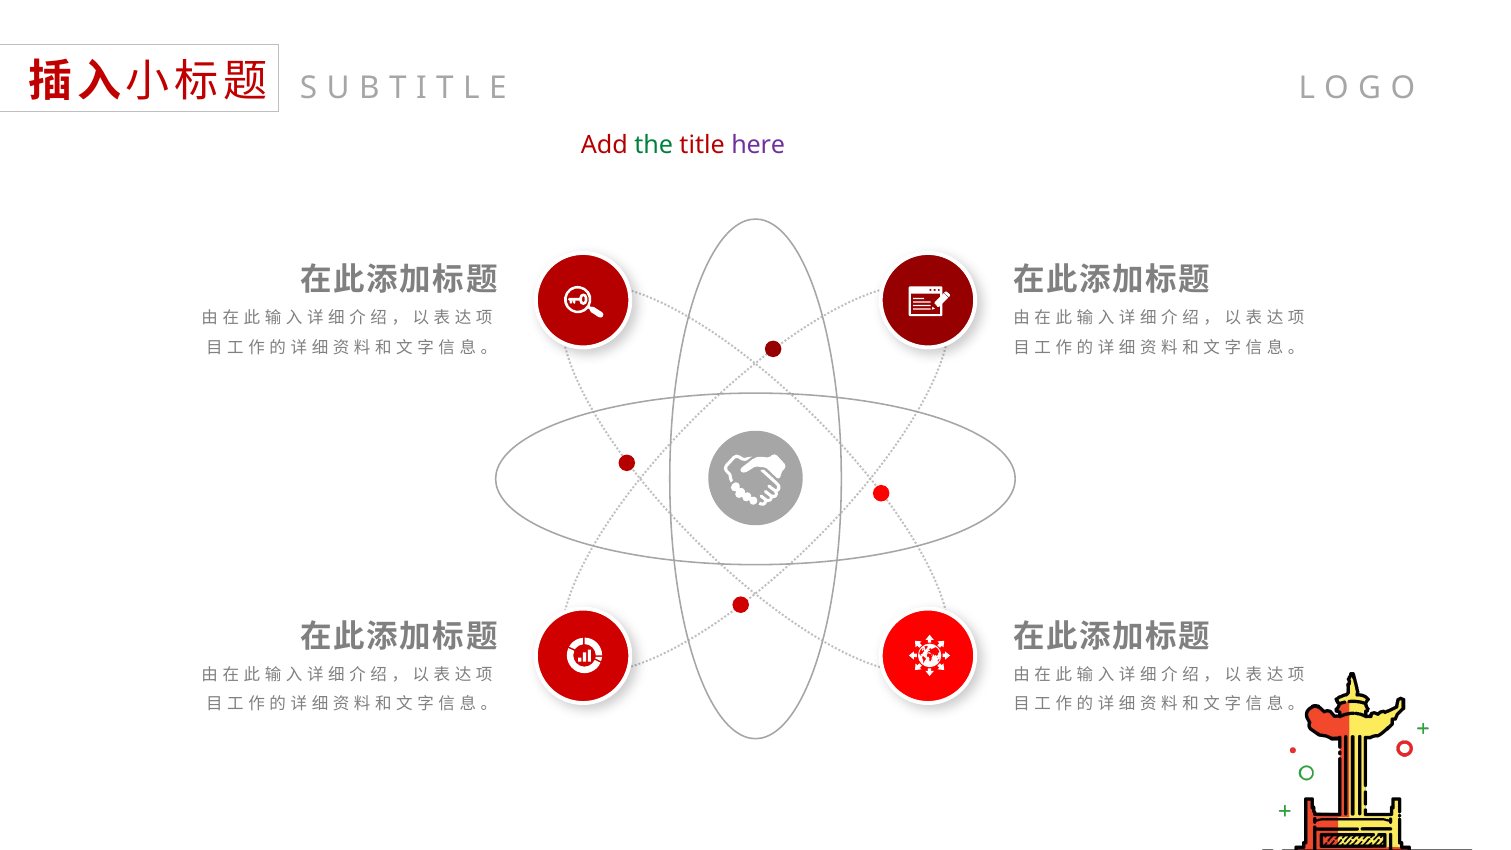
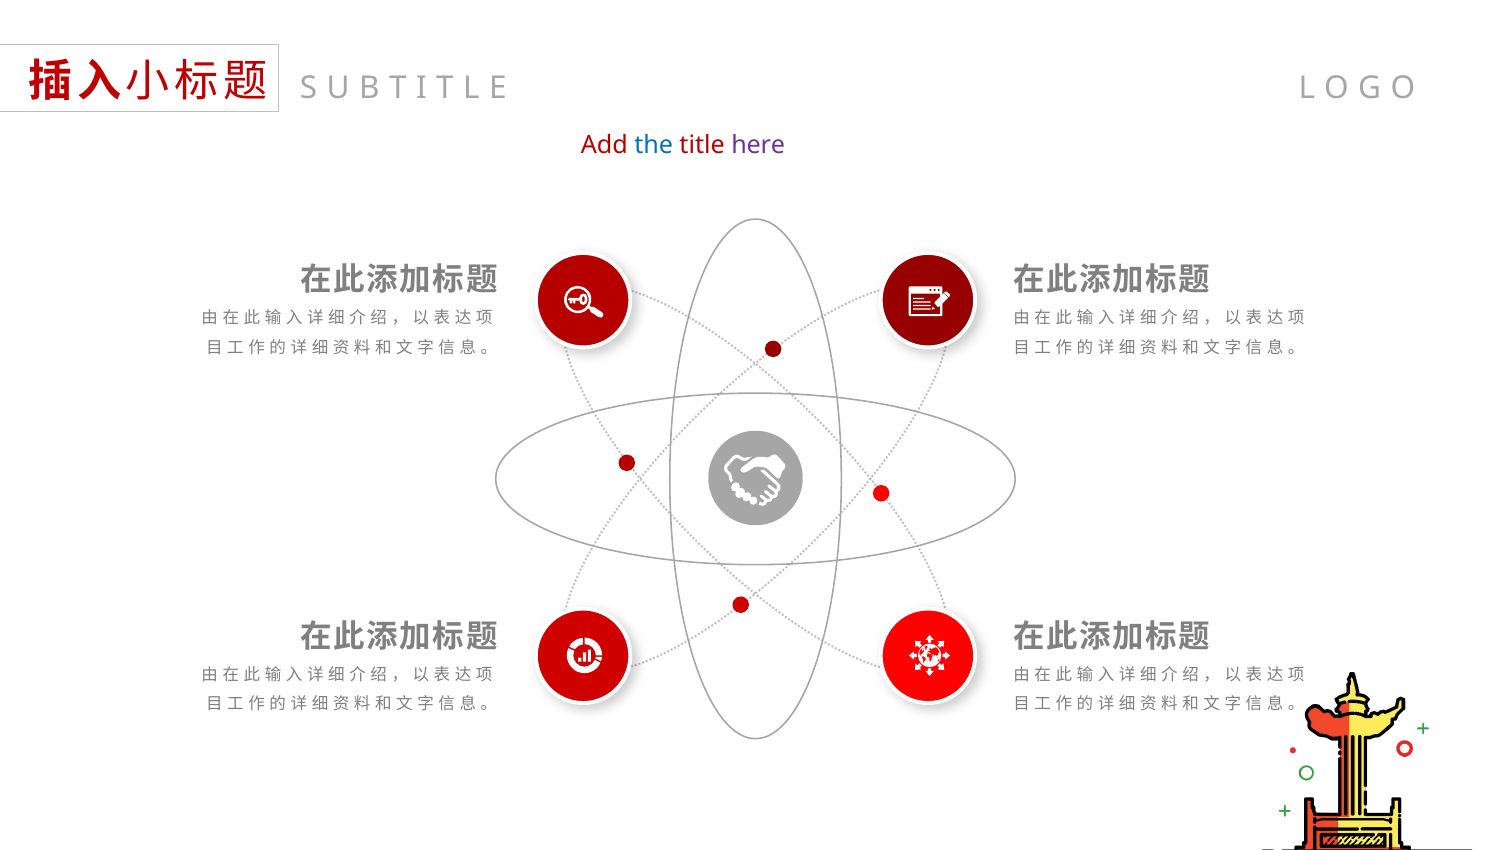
the colour: green -> blue (654, 145)
